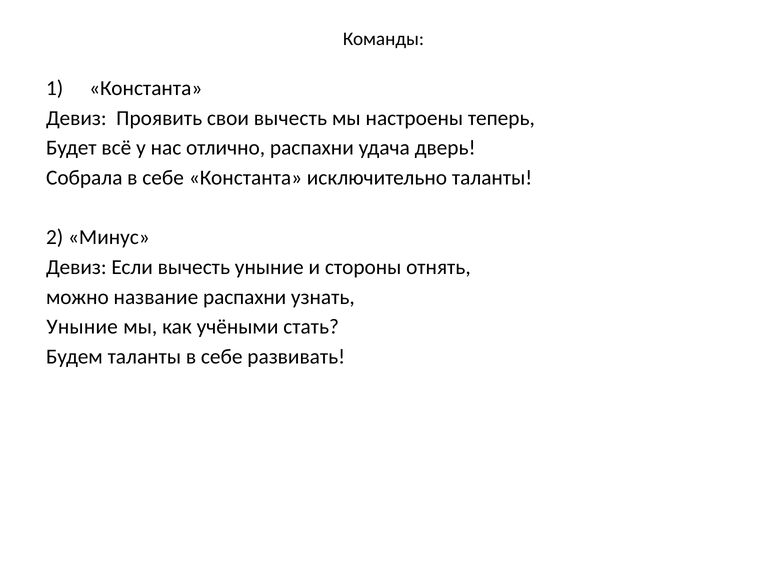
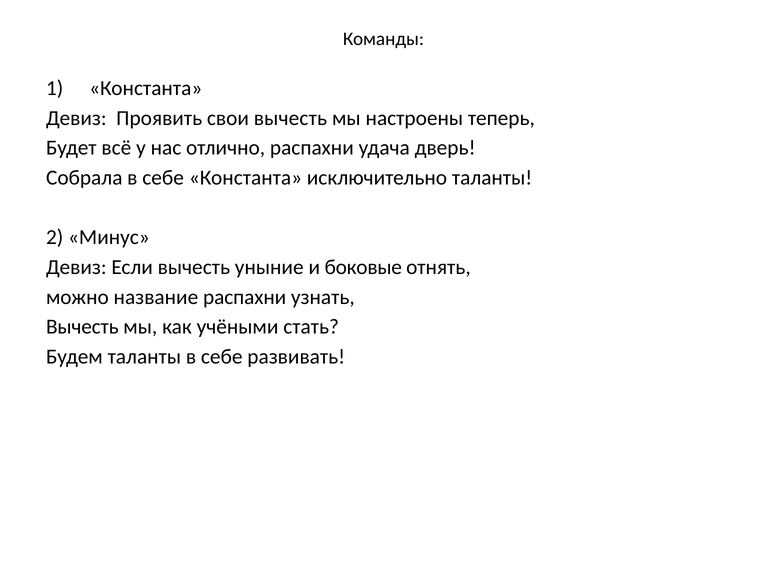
стороны: стороны -> боковые (363, 267)
Уныние: Уныние -> Вычесть (82, 327)
